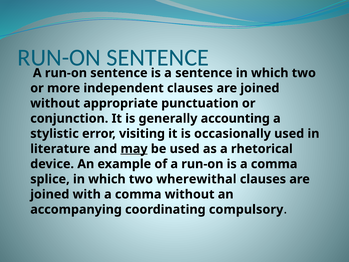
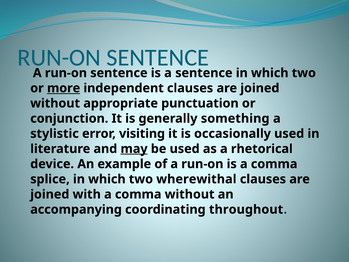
more underline: none -> present (64, 88)
accounting: accounting -> something (235, 118)
compulsory: compulsory -> throughout (246, 209)
